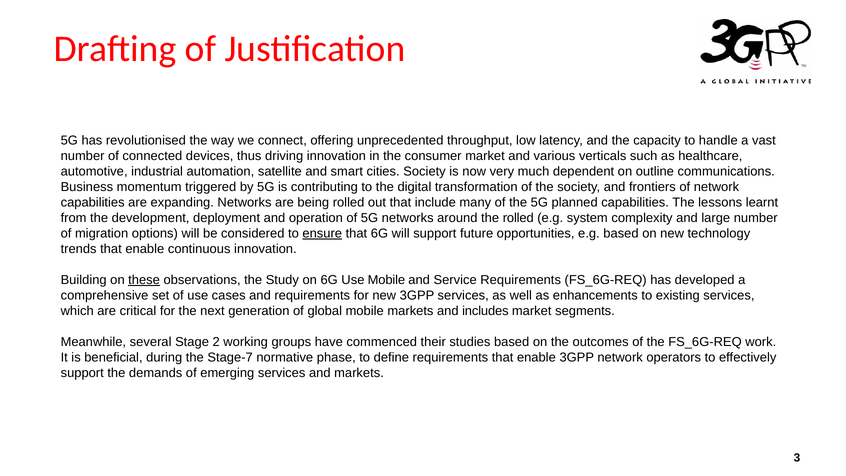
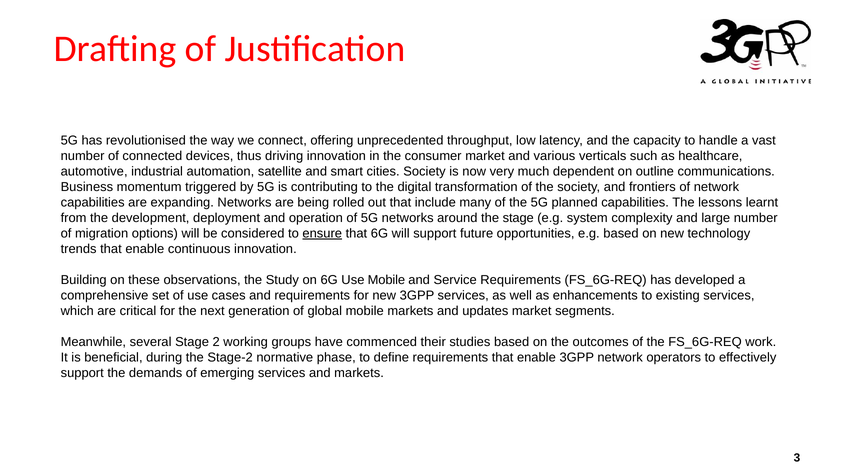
the rolled: rolled -> stage (518, 218)
these underline: present -> none (144, 280)
includes: includes -> updates (485, 311)
Stage-7: Stage-7 -> Stage-2 (230, 358)
